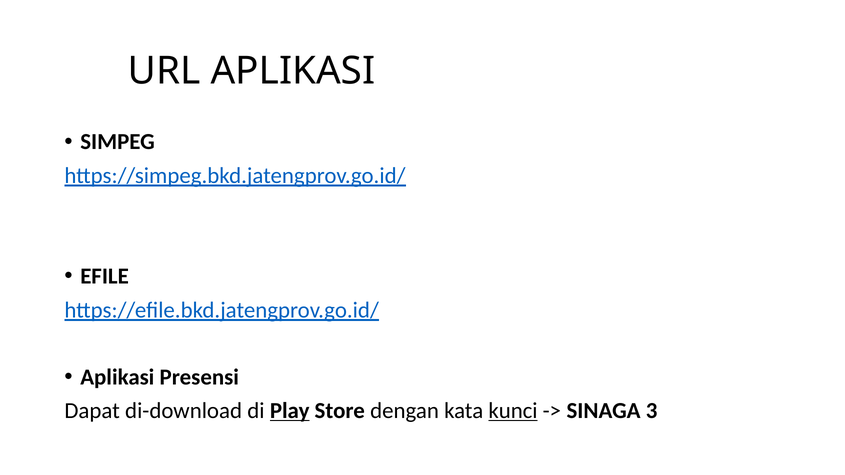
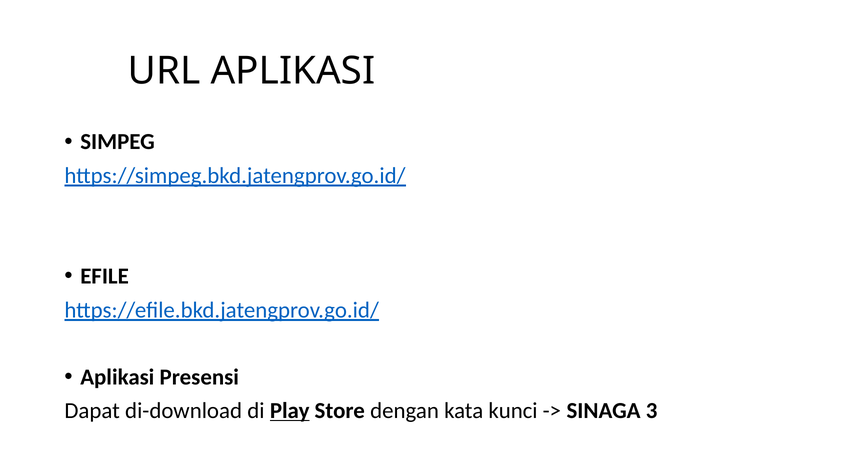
kunci underline: present -> none (513, 411)
